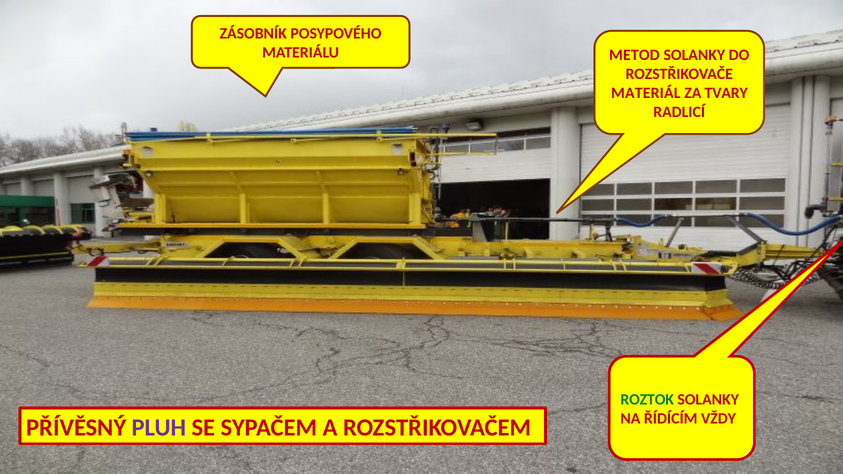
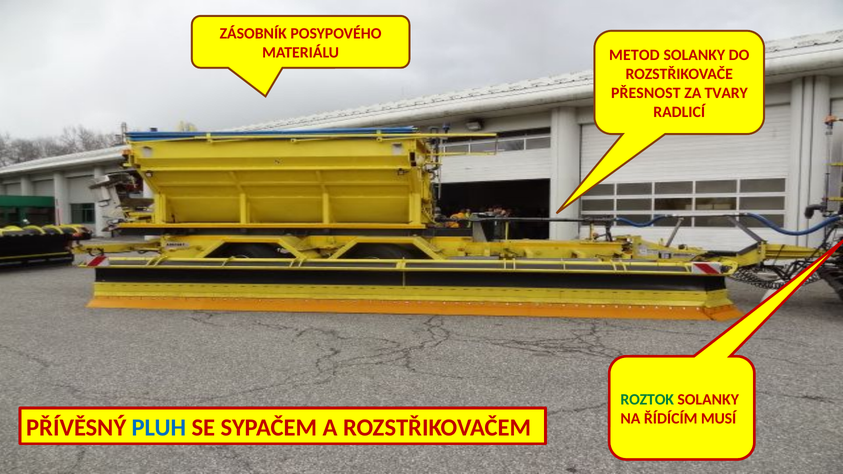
MATERIÁL: MATERIÁL -> PŘESNOST (646, 93)
VŽDY: VŽDY -> MUSÍ (719, 419)
PLUH colour: purple -> blue (159, 428)
